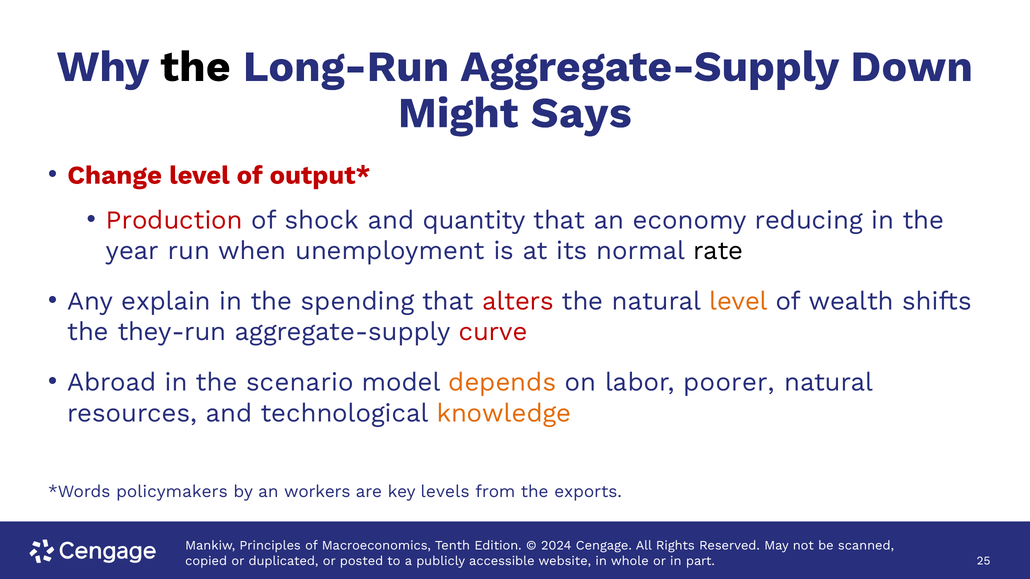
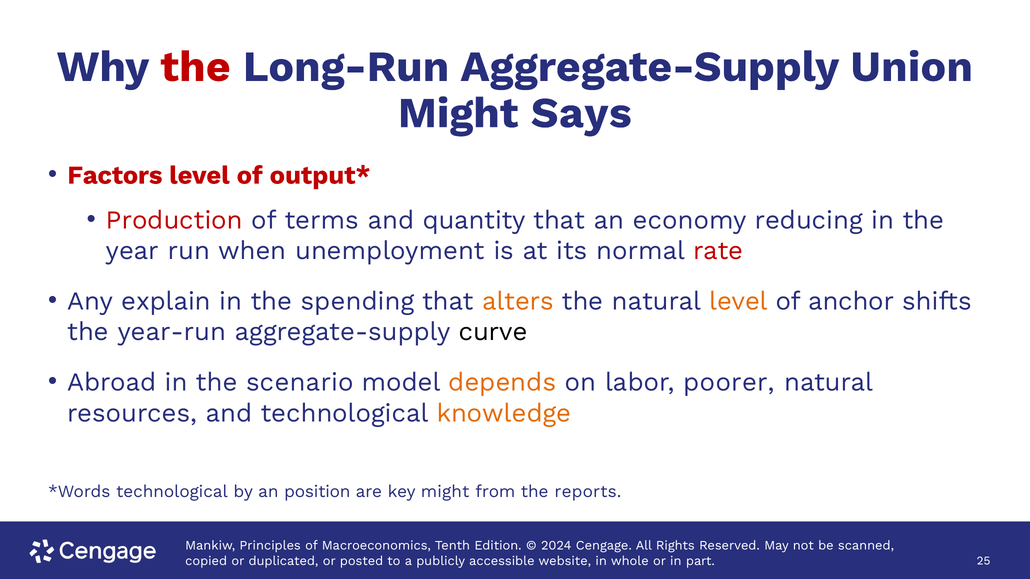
the colour: black -> red (195, 67)
Down: Down -> Union (912, 67)
Change: Change -> Factors (115, 175)
shock: shock -> terms (322, 220)
rate colour: black -> red (718, 251)
alters colour: red -> orange (518, 301)
wealth: wealth -> anchor (851, 301)
they-run: they-run -> year-run (172, 332)
curve colour: red -> black (493, 332)
policymakers: policymakers -> technological (172, 492)
workers: workers -> position (317, 492)
key levels: levels -> might (445, 492)
exports: exports -> reports (588, 492)
